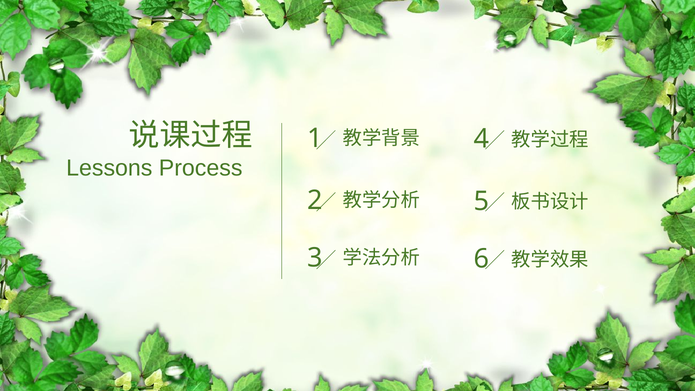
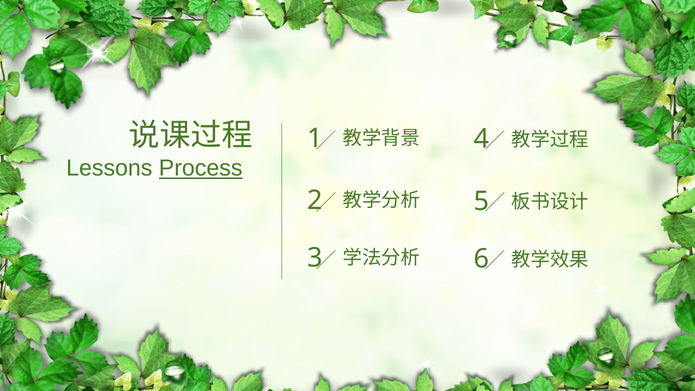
Process underline: none -> present (201, 168)
